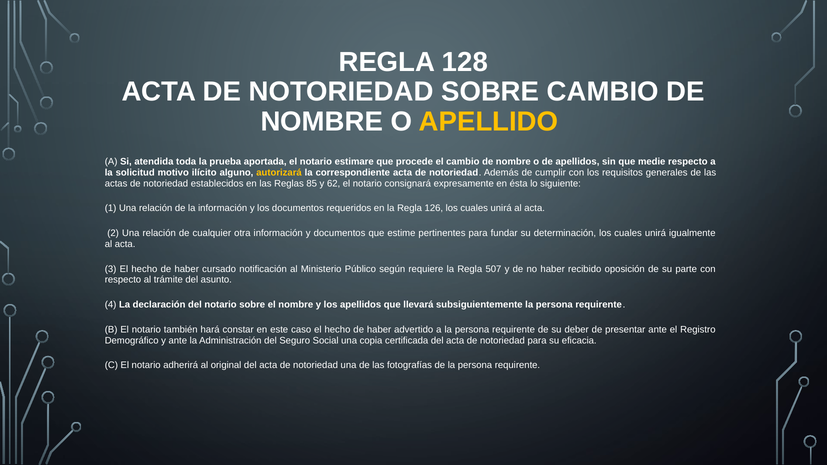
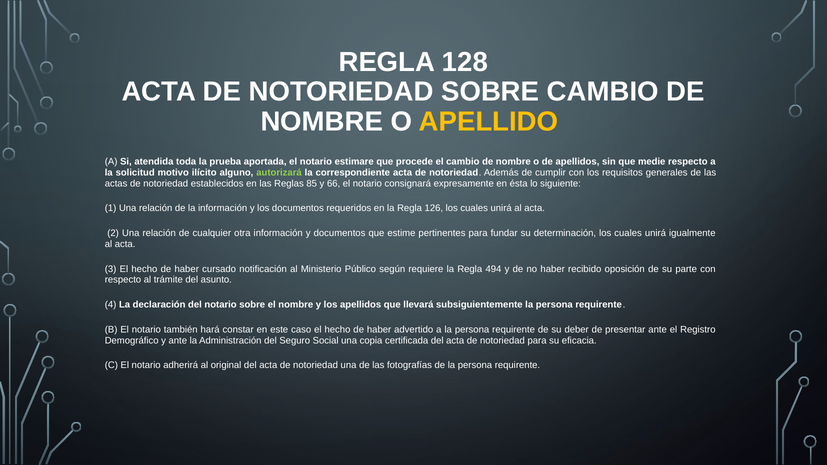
autorizará colour: yellow -> light green (279, 173)
62: 62 -> 66 (334, 183)
507: 507 -> 494 (493, 269)
